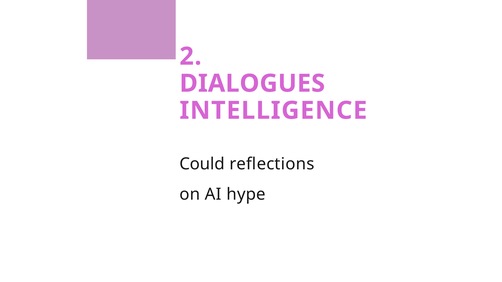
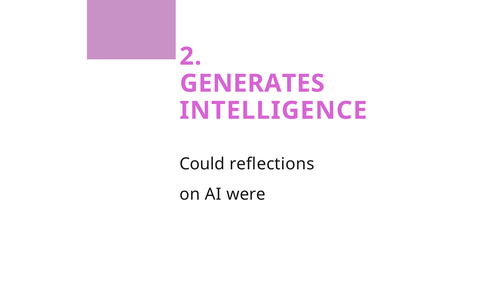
DIALOGUES: DIALOGUES -> GENERATES (252, 84)
hype: hype -> were (246, 194)
